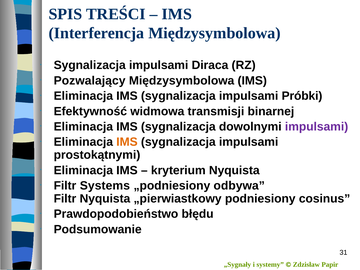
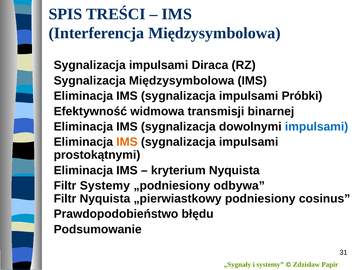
Pozwalający: Pozwalający -> Sygnalizacja (90, 81)
impulsami colour: purple -> blue (317, 127)
Filtr Systems: Systems -> Systemy (105, 186)
